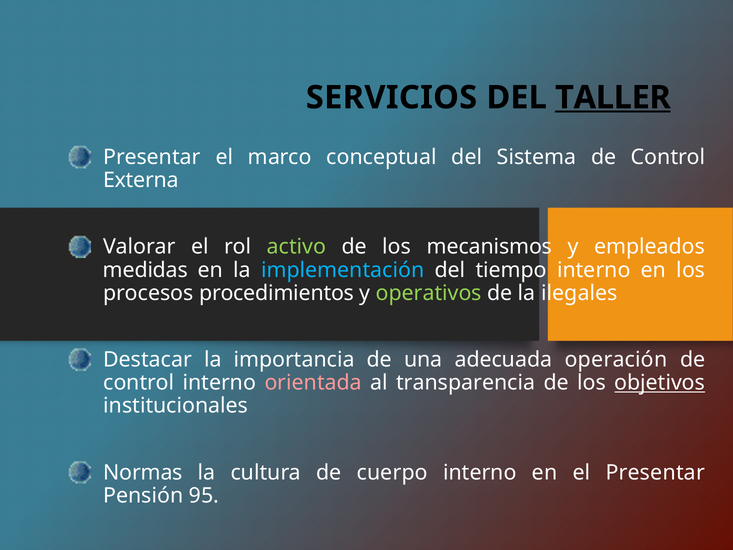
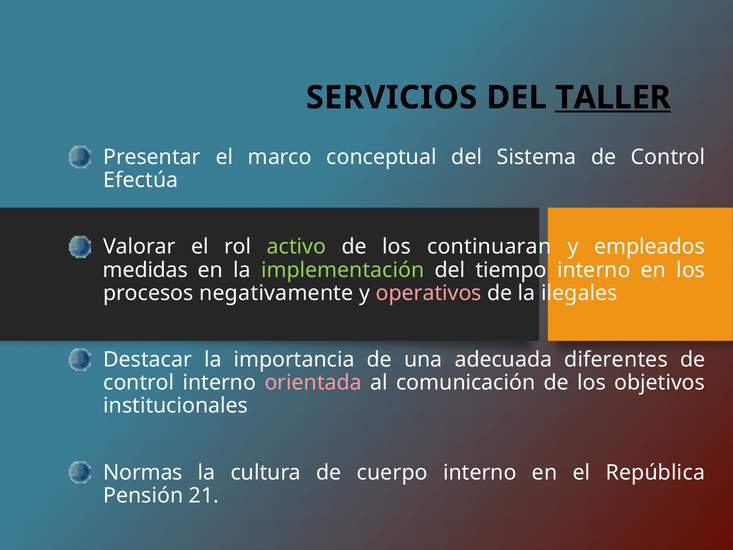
Externa: Externa -> Efectúa (141, 180)
mecanismos: mecanismos -> continuaran (489, 247)
implementación colour: light blue -> light green (343, 270)
procedimientos: procedimientos -> negativamente (276, 293)
operativos colour: light green -> pink (429, 293)
operación: operación -> diferentes (616, 360)
transparencia: transparencia -> comunicación (466, 383)
objetivos underline: present -> none (660, 383)
el Presentar: Presentar -> República (655, 472)
95: 95 -> 21 (204, 495)
